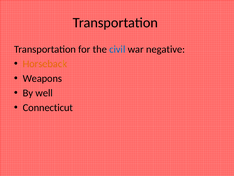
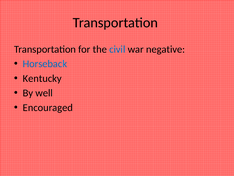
Horseback colour: orange -> blue (45, 64)
Weapons: Weapons -> Kentucky (42, 78)
Connecticut: Connecticut -> Encouraged (48, 107)
